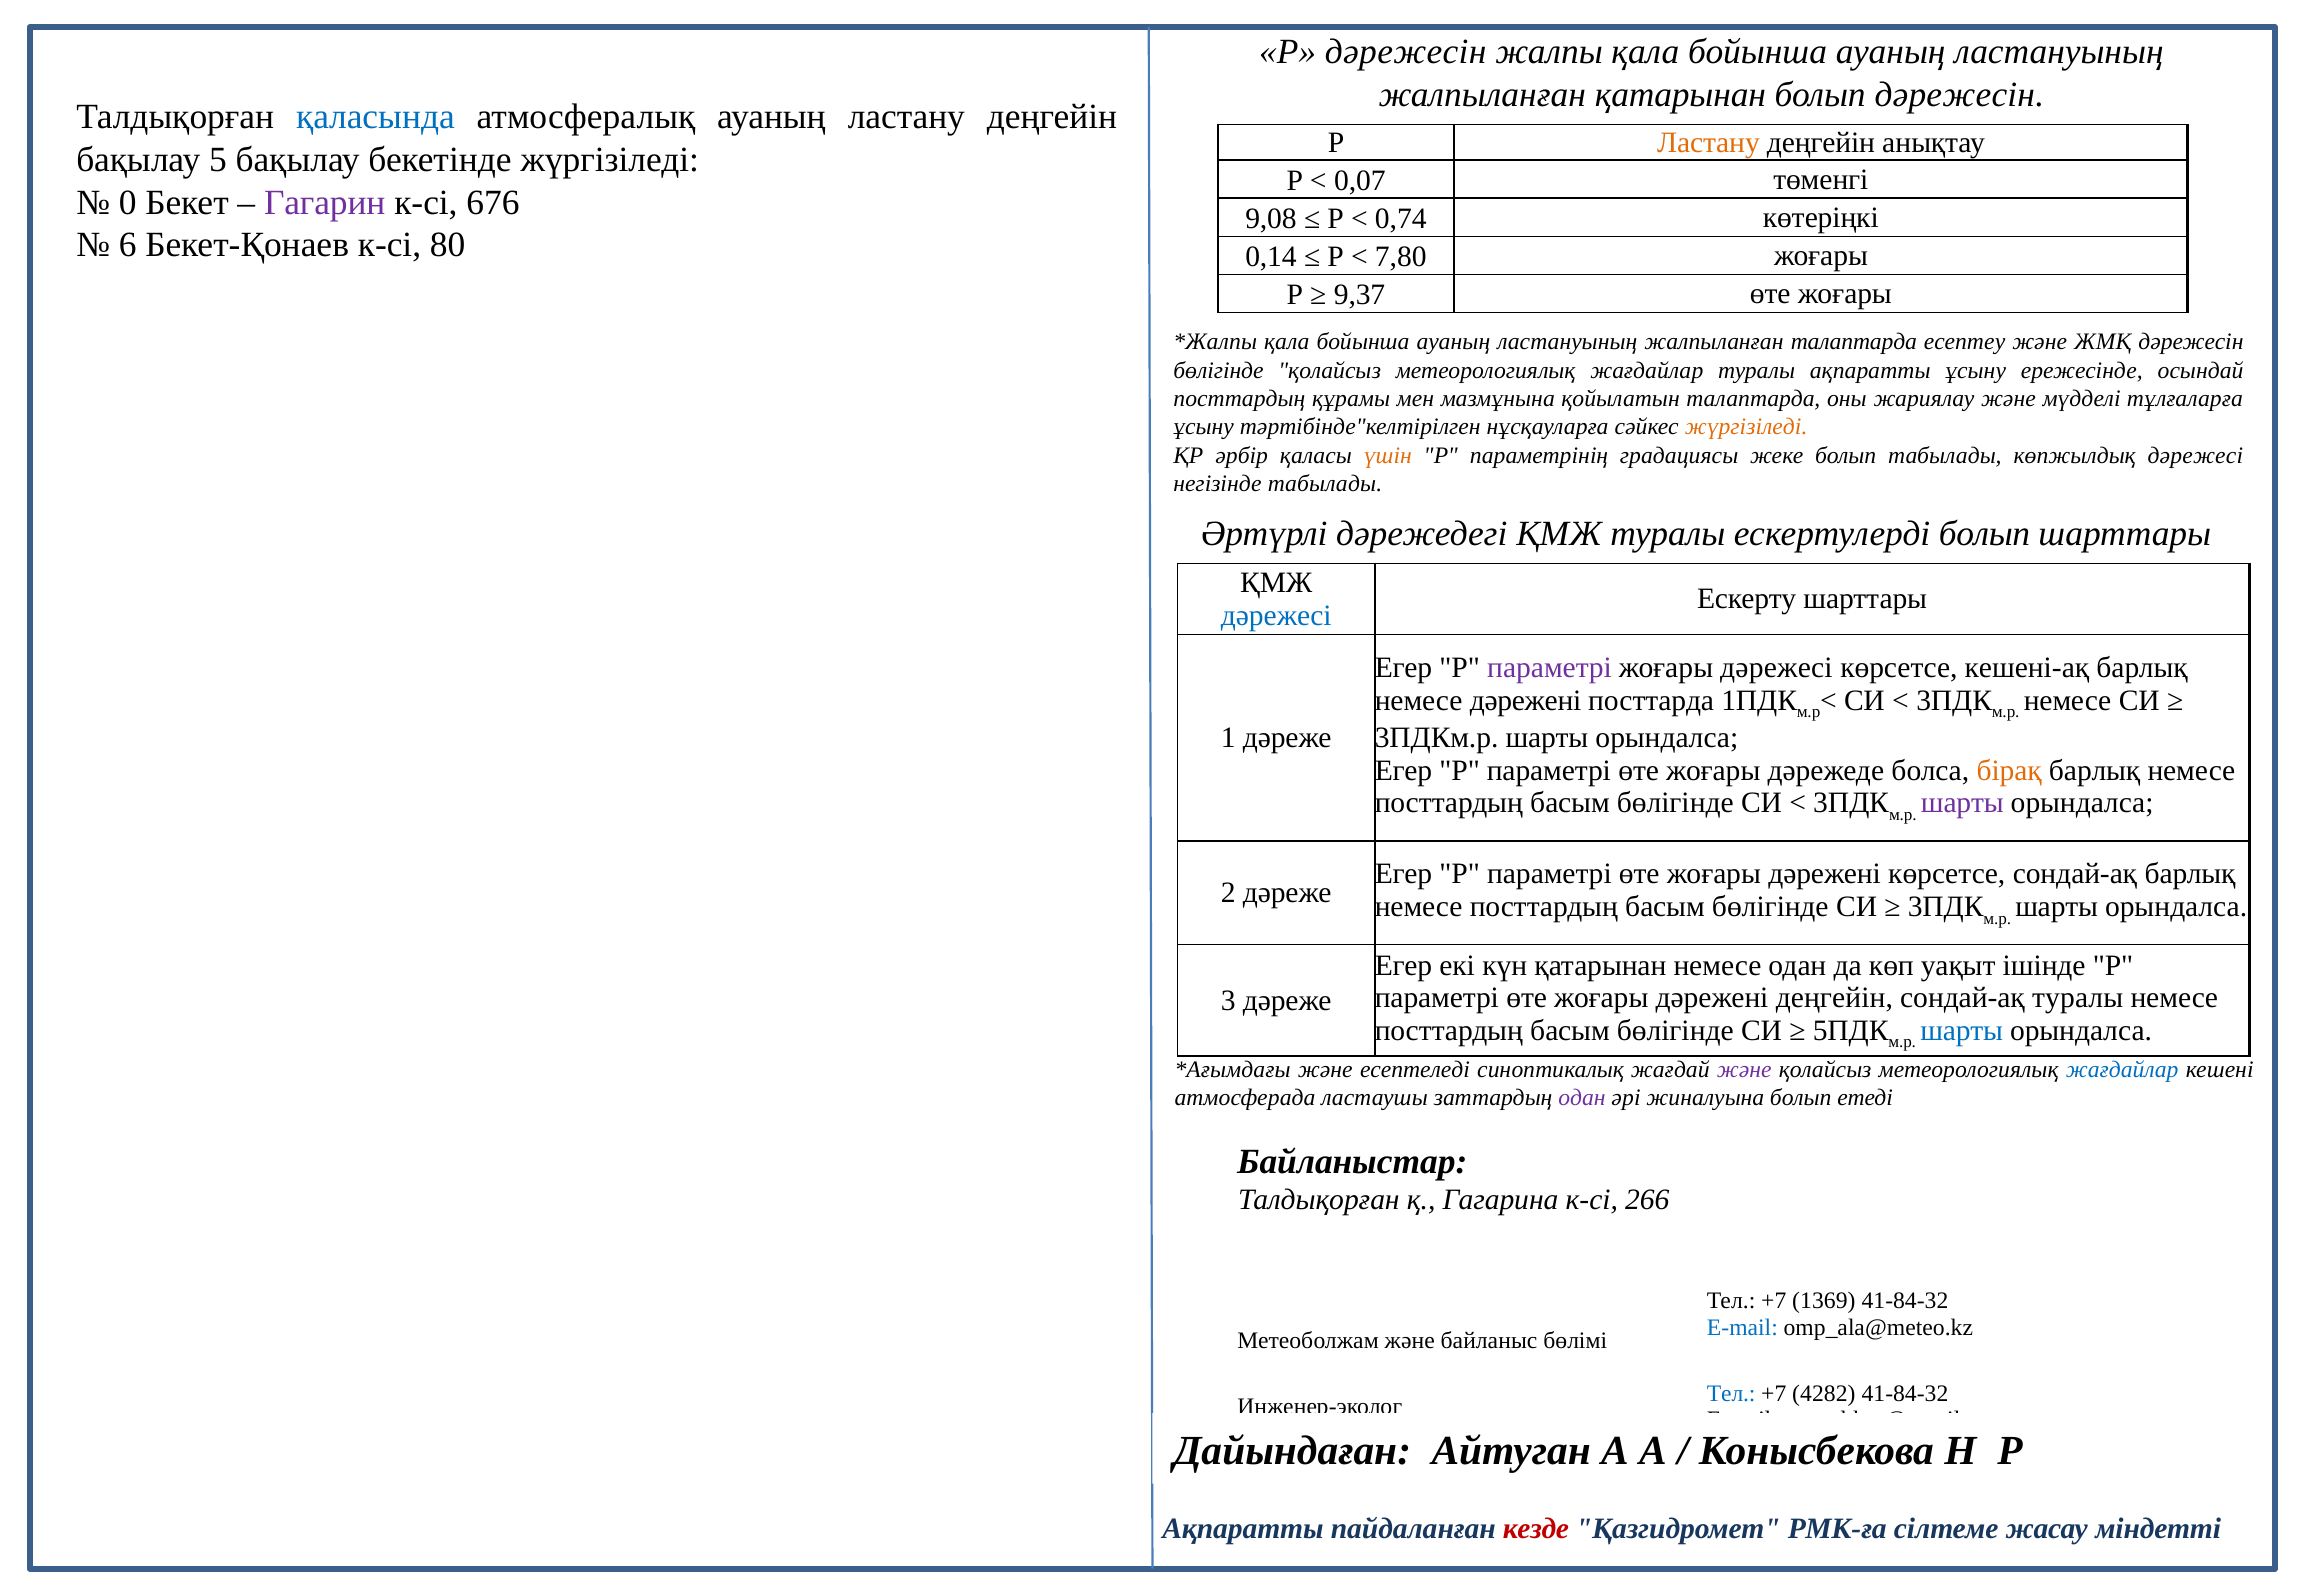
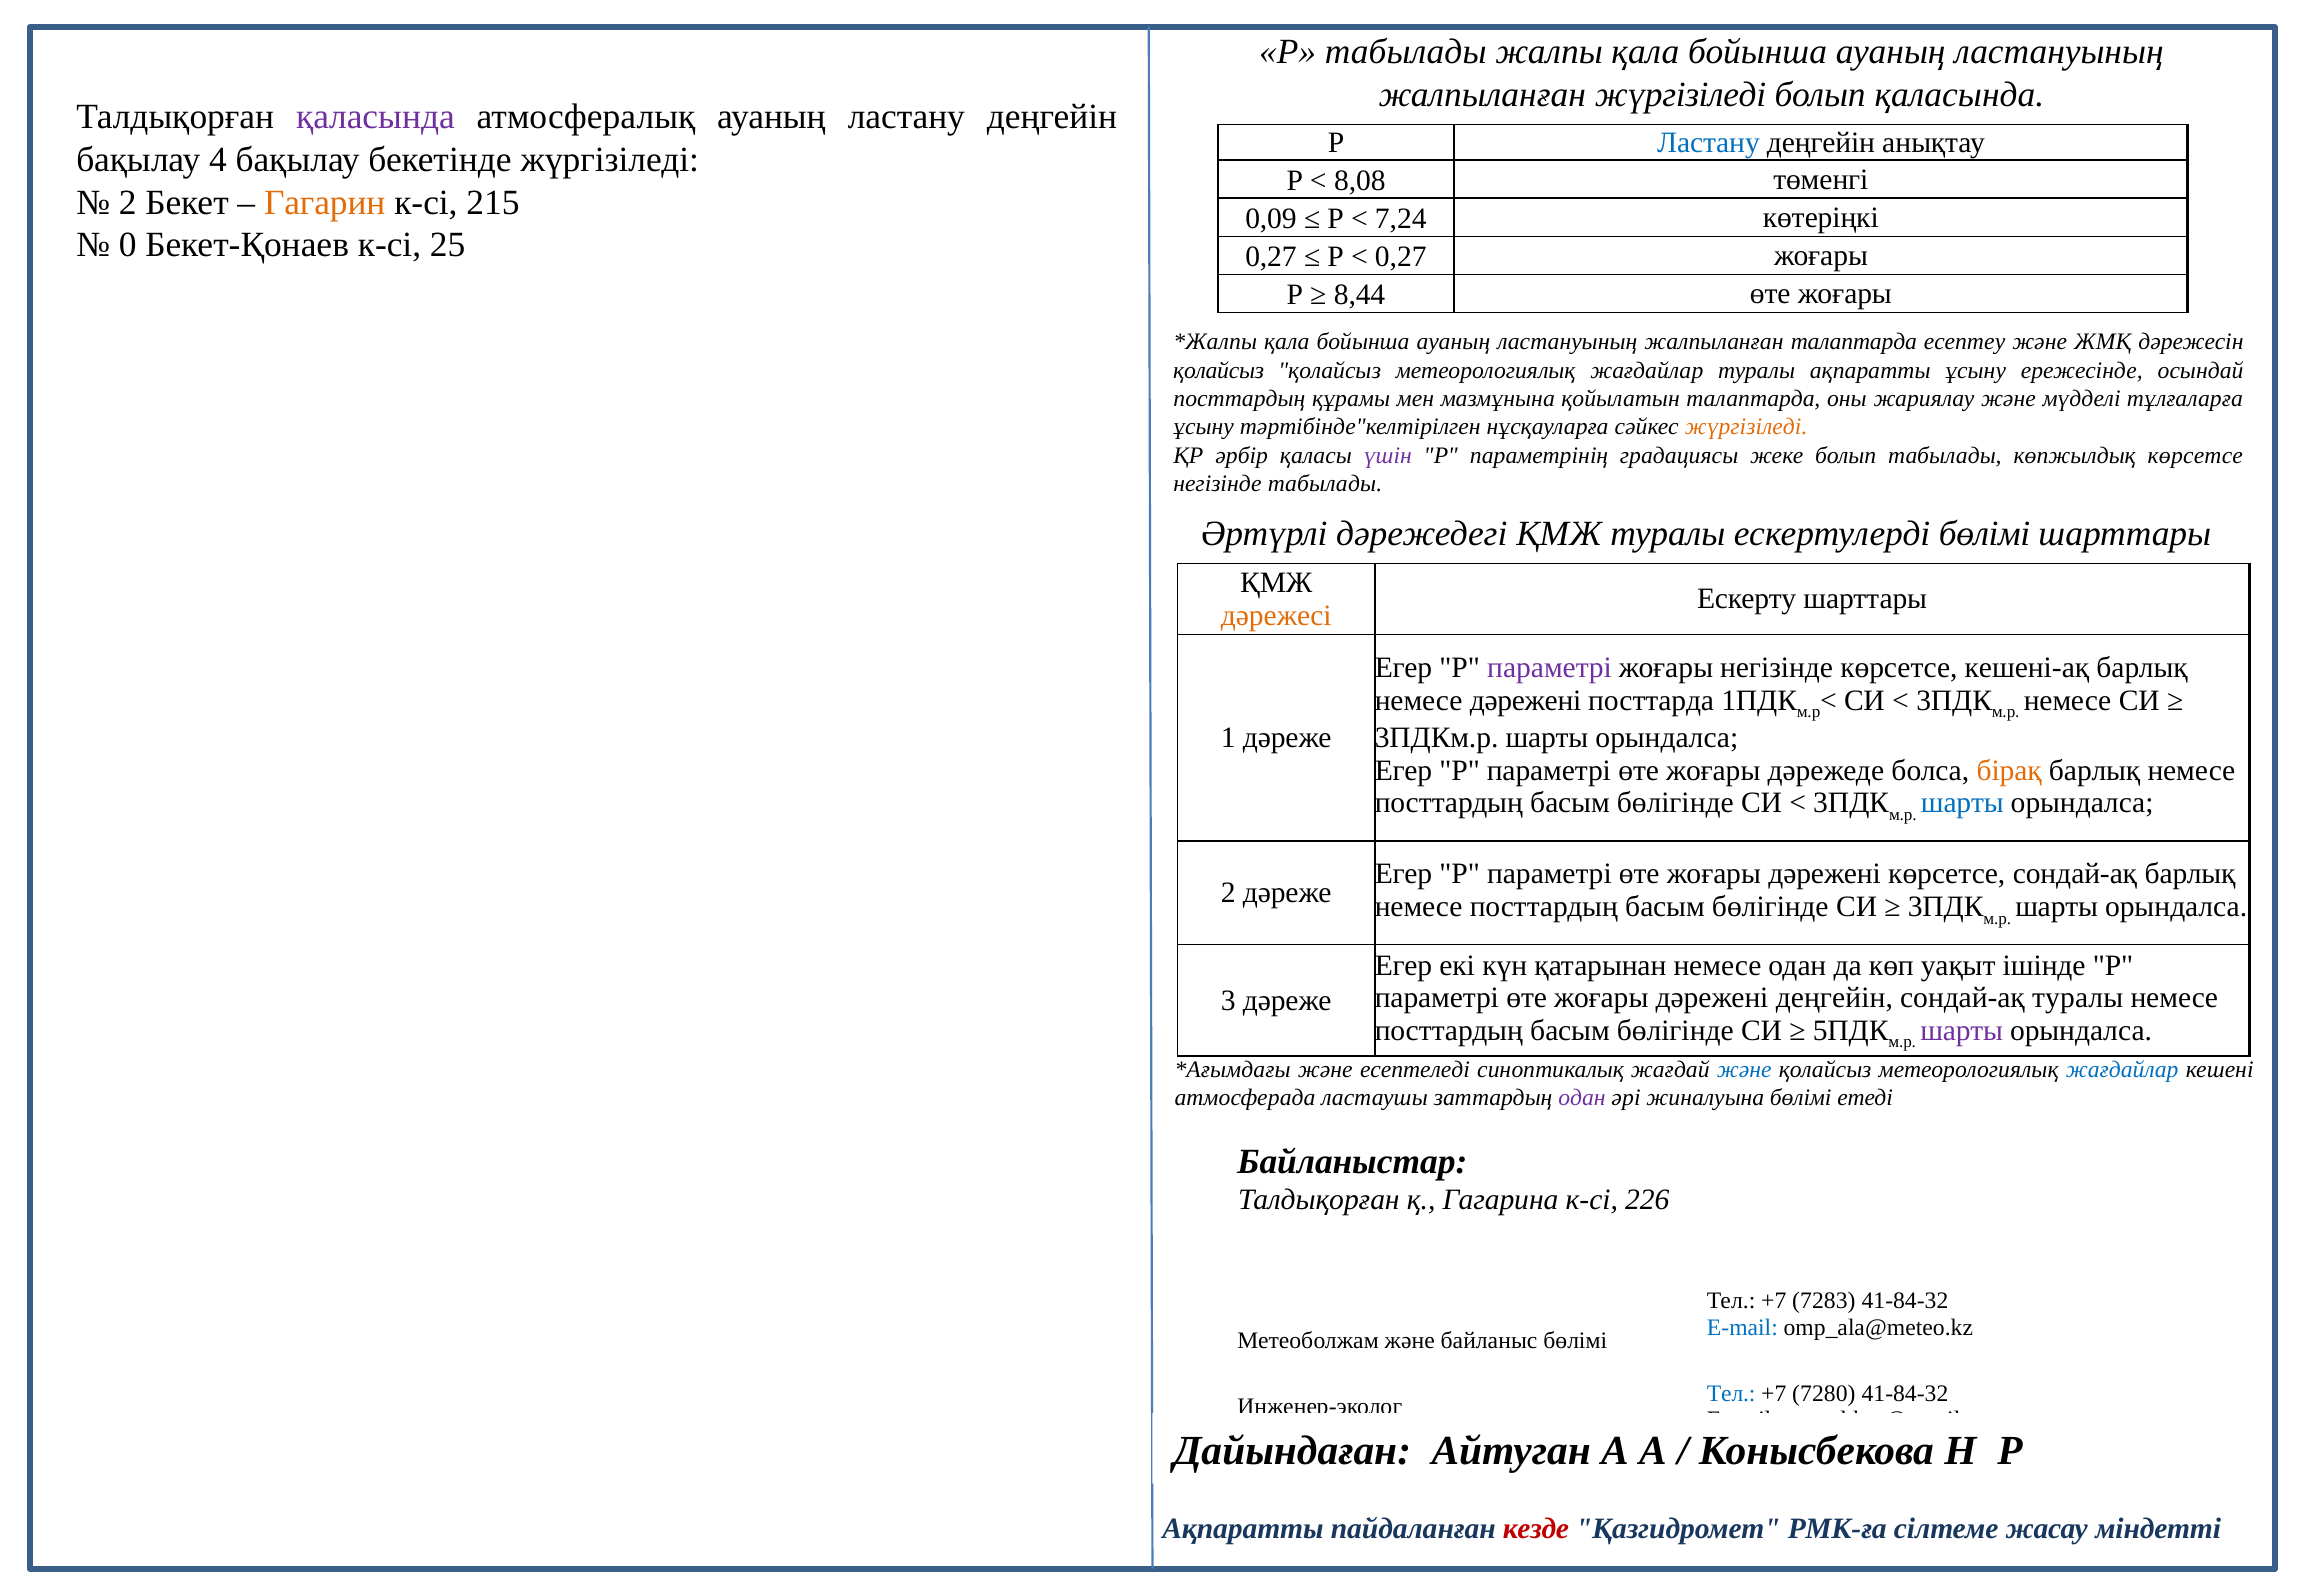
Р дәрежесін: дәрежесін -> табылады (1406, 52)
жалпыланған қатарынан: қатарынан -> жүргізіледі (1680, 95)
болып дәрежесін: дәрежесін -> қаласында (1959, 95)
қаласында colour: blue -> purple (375, 117)
Ластану colour: orange -> blue (1708, 142)
5: 5 -> 4 (218, 160)
0,07: 0,07 -> 8,08 (1360, 180)
0: 0 -> 2 (128, 202)
Гагарин colour: purple -> orange (325, 202)
676: 676 -> 215 (493, 202)
9,08: 9,08 -> 0,09 (1271, 218)
0,74: 0,74 -> 7,24 (1401, 218)
6: 6 -> 0 (128, 245)
80: 80 -> 25 (448, 245)
0,14: 0,14 -> 0,27 (1271, 256)
7,80: 7,80 -> 0,27 (1401, 256)
9,37: 9,37 -> 8,44 (1360, 294)
бөлігінде: бөлігінде -> қолайсыз (1219, 370)
үшін colour: orange -> purple (1388, 455)
көпжылдық дәрежесі: дәрежесі -> көрсетсе (2195, 455)
ескертулерді болып: болып -> бөлімі (1985, 534)
дәрежесі colour: blue -> orange (1276, 615)
жоғары дәрежесі: дәрежесі -> негізінде (1777, 668)
шарты colour: purple -> blue (1962, 803)
шарты colour: blue -> purple (1962, 1030)
және colour: purple -> blue (1744, 1070)
жиналуына болып: болып -> бөлімі (1801, 1098)
266: 266 -> 226 (1647, 1200)
1369: 1369 -> 7283 (1824, 1301)
4282: 4282 -> 7280 (1824, 1393)
